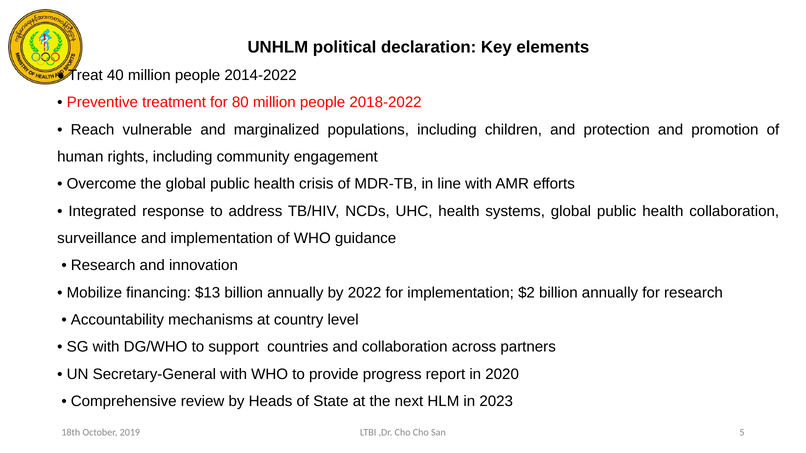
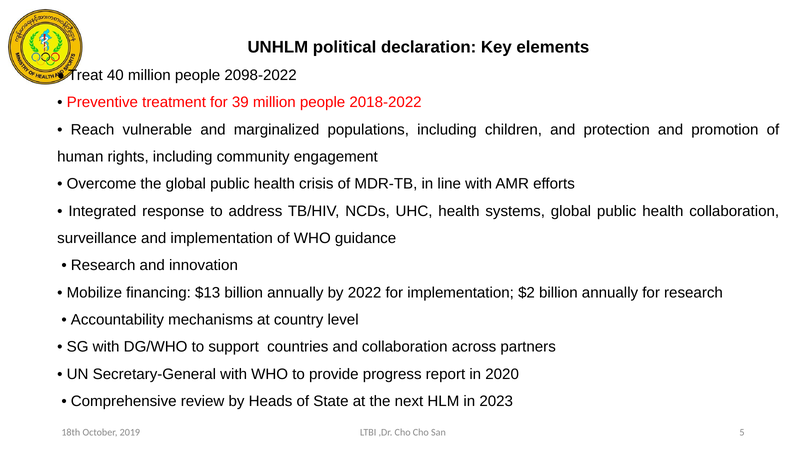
2014-2022: 2014-2022 -> 2098-2022 (261, 75)
80: 80 -> 39 (240, 102)
